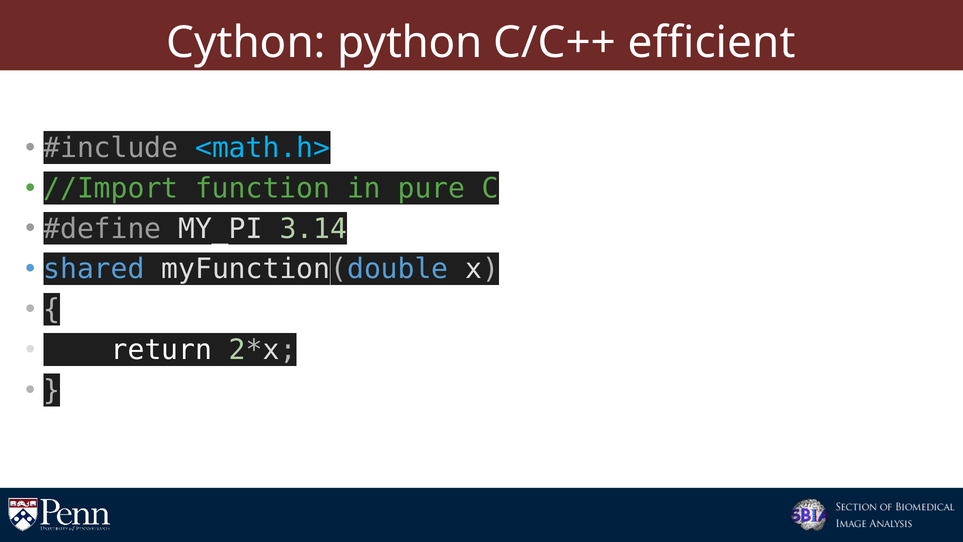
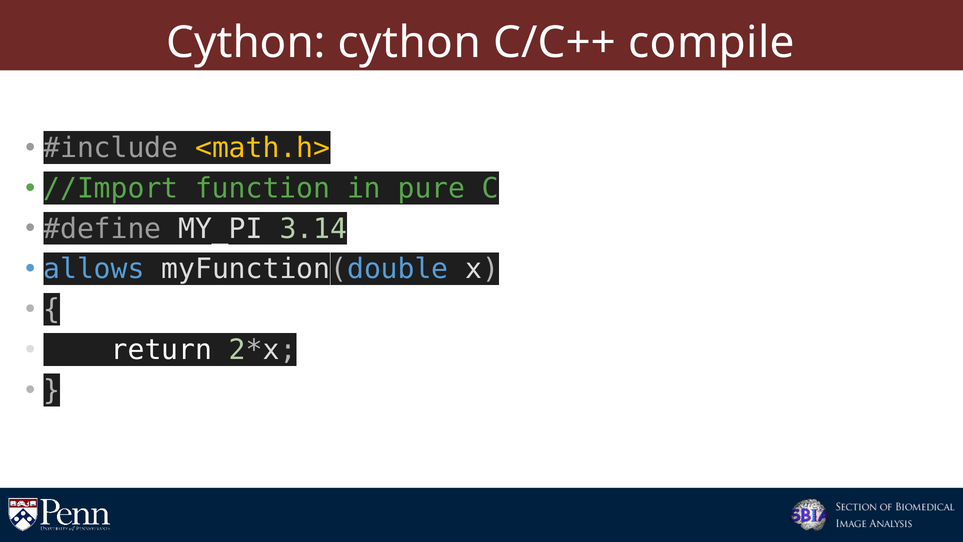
Cython python: python -> cython (409, 43)
efficient: efficient -> compile (712, 43)
<math.h> colour: light blue -> yellow (263, 148)
shared: shared -> allows (94, 269)
